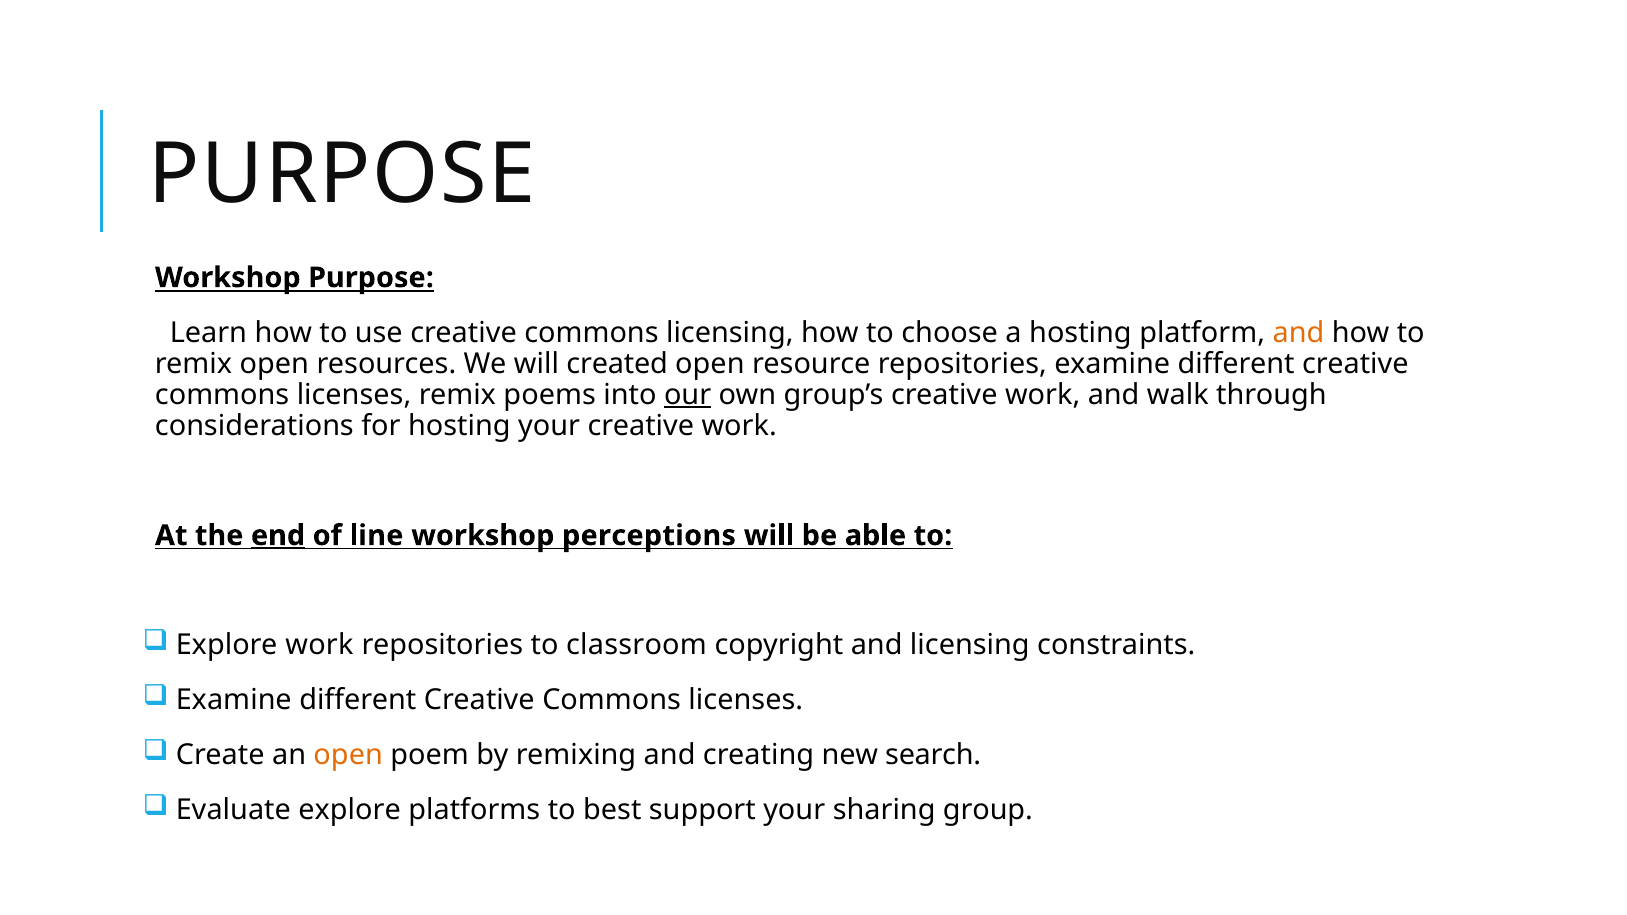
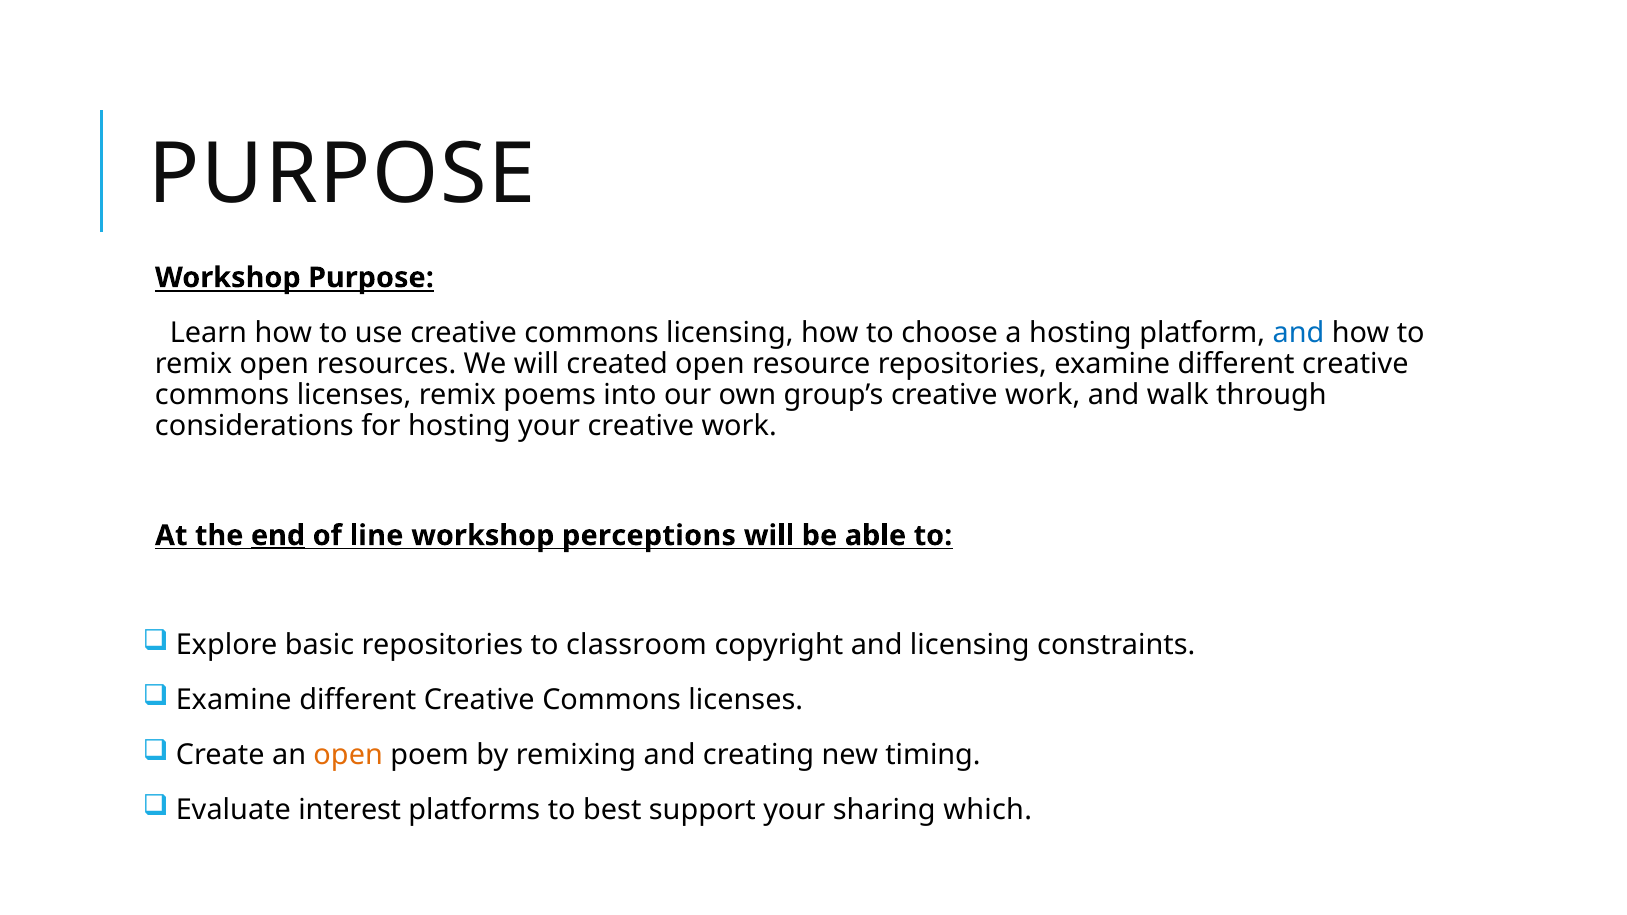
and colour: orange -> blue (1298, 333)
our underline: present -> none (688, 395)
Explore work: work -> basic (320, 645)
search: search -> timing (933, 755)
Evaluate explore: explore -> interest (350, 810)
group: group -> which (988, 810)
